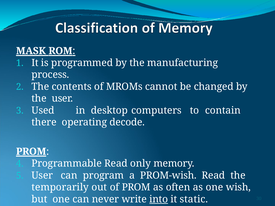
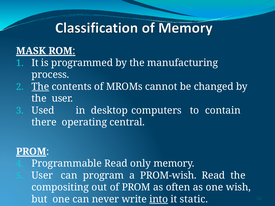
The underline: none -> present (40, 87)
decode: decode -> central (127, 122)
temporarily: temporarily -> compositing (60, 187)
